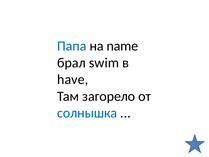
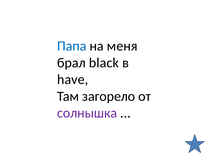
name: name -> меня (122, 46)
swim: swim -> black (104, 63)
солнышка colour: blue -> purple (87, 113)
